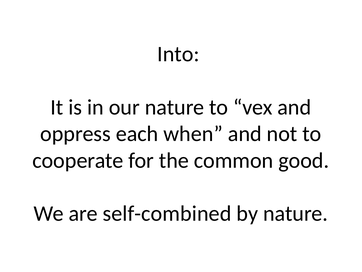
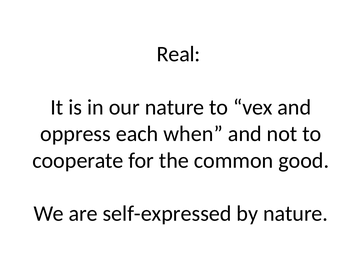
Into: Into -> Real (179, 54)
self-combined: self-combined -> self-expressed (167, 213)
